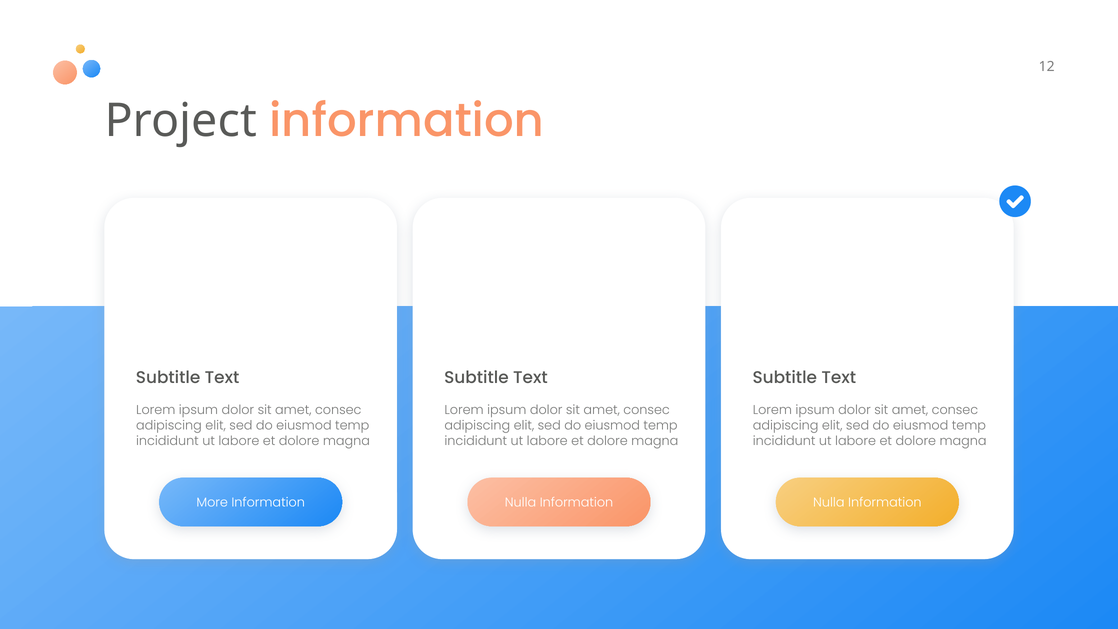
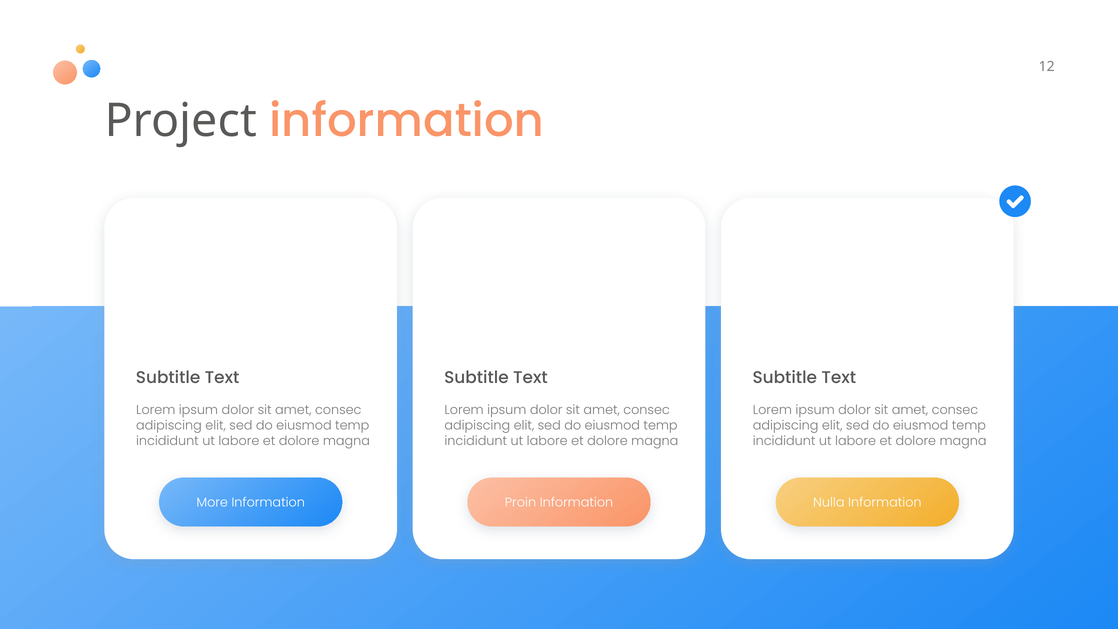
Nulla: Nulla -> Proin (520, 503)
